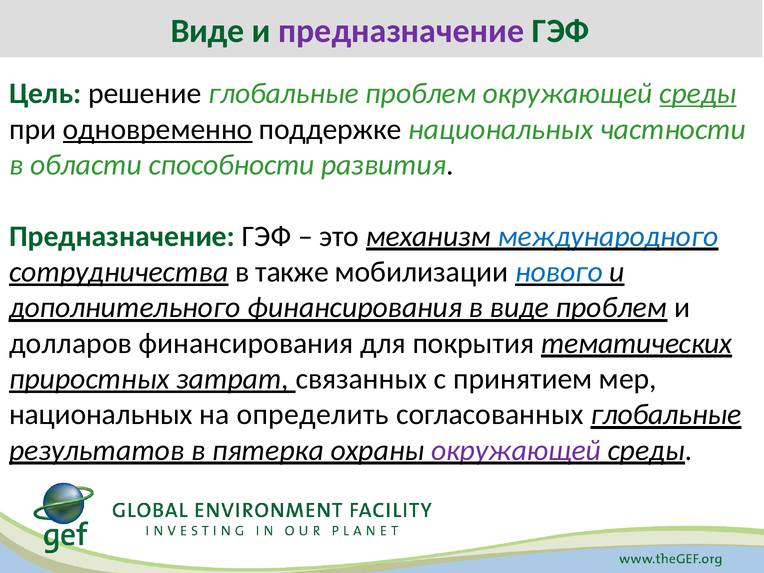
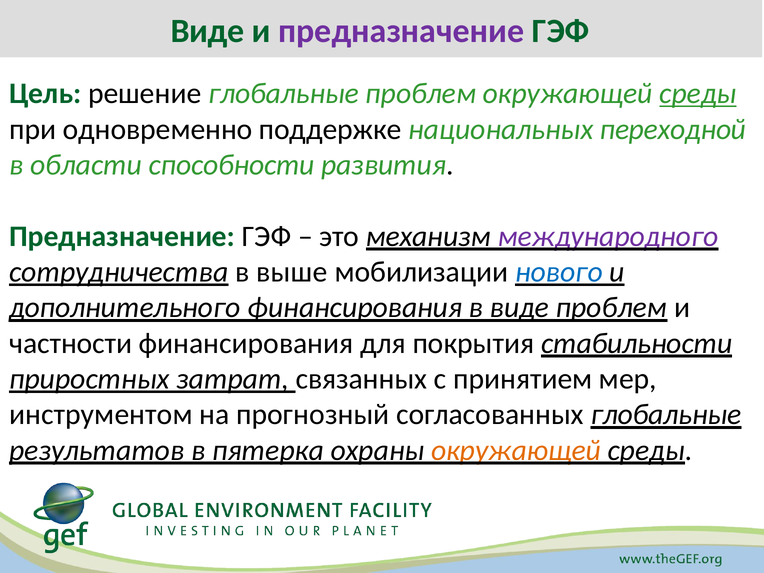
одновременно underline: present -> none (158, 129)
частности: частности -> переходной (673, 129)
международного colour: blue -> purple (608, 236)
также: также -> выше (292, 272)
долларов: долларов -> частности (71, 343)
тематических: тематических -> стабильности (637, 343)
национальных: национальных -> инструментом (101, 415)
определить: определить -> прогнозный (313, 415)
окружающей colour: purple -> orange (516, 450)
